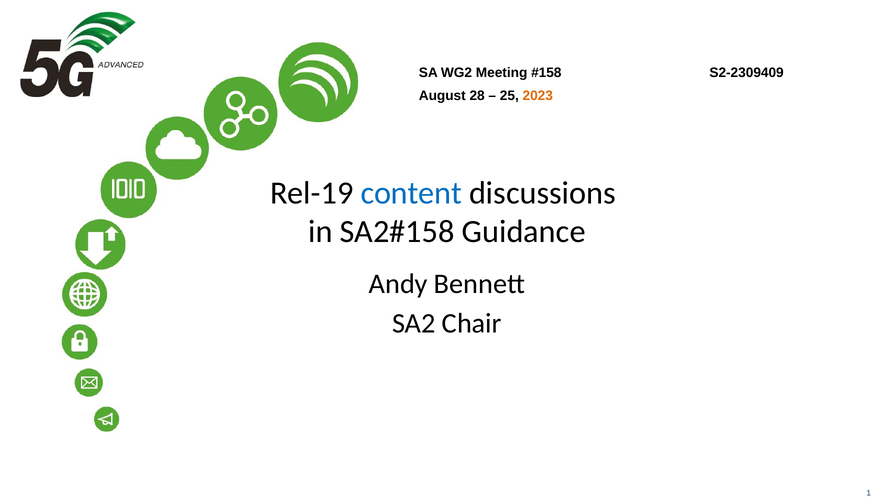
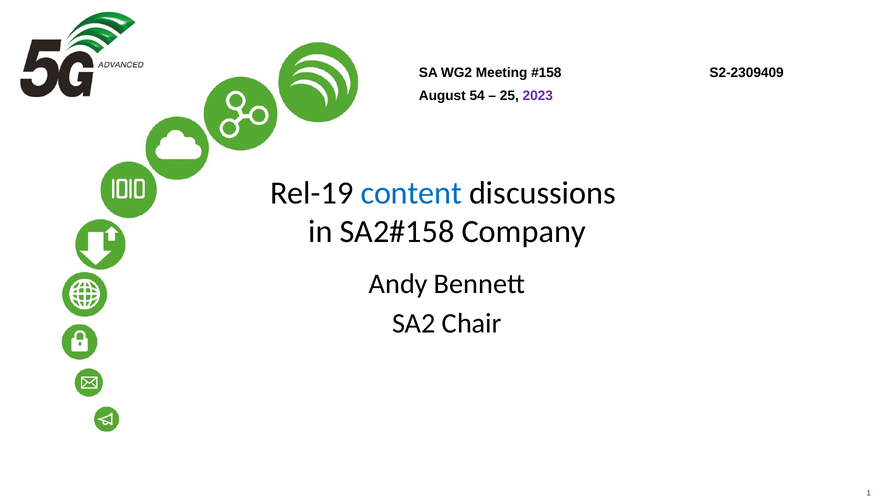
28: 28 -> 54 (477, 96)
2023 colour: orange -> purple (538, 96)
Guidance: Guidance -> Company (524, 232)
